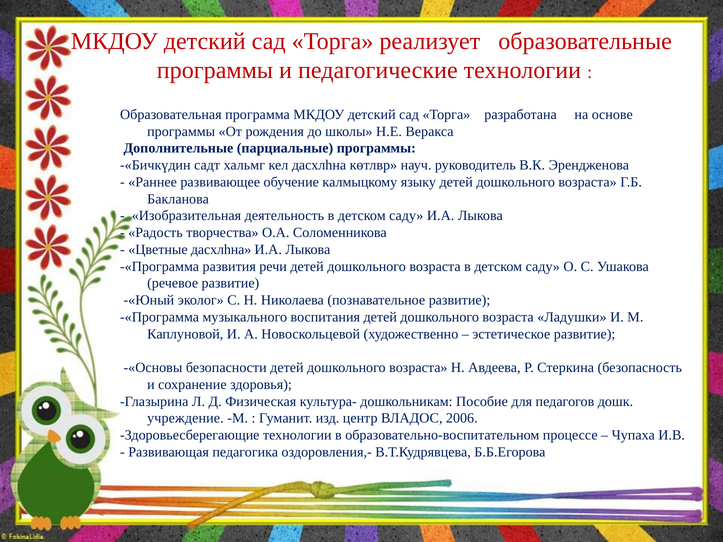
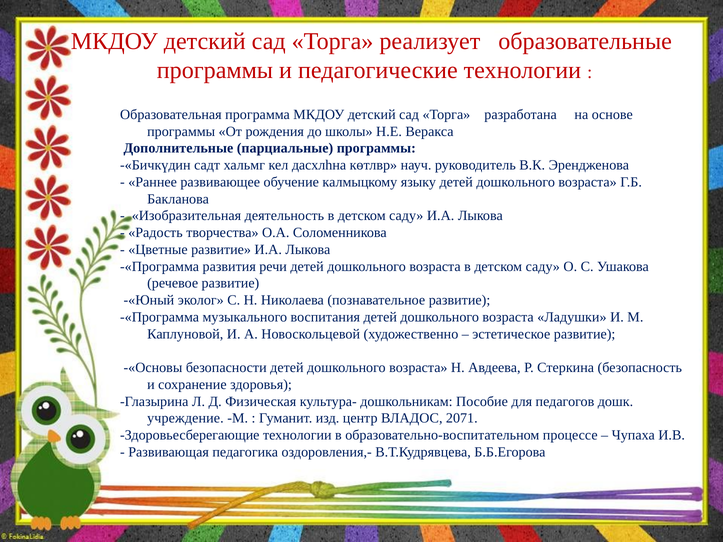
Цветные дасхлһна: дасхлһна -> развитие (221, 250)
2006: 2006 -> 2071 (462, 418)
